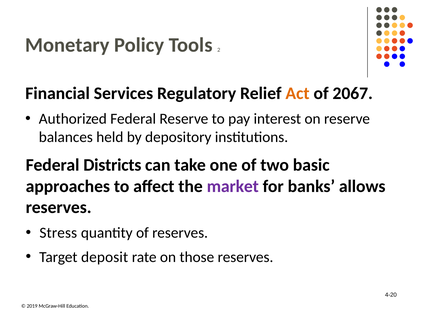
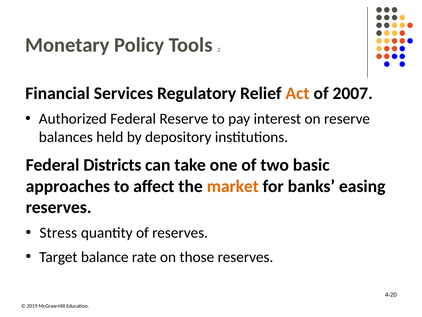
2067: 2067 -> 2007 (353, 93)
market colour: purple -> orange (233, 186)
allows: allows -> easing (362, 186)
deposit: deposit -> balance (105, 257)
